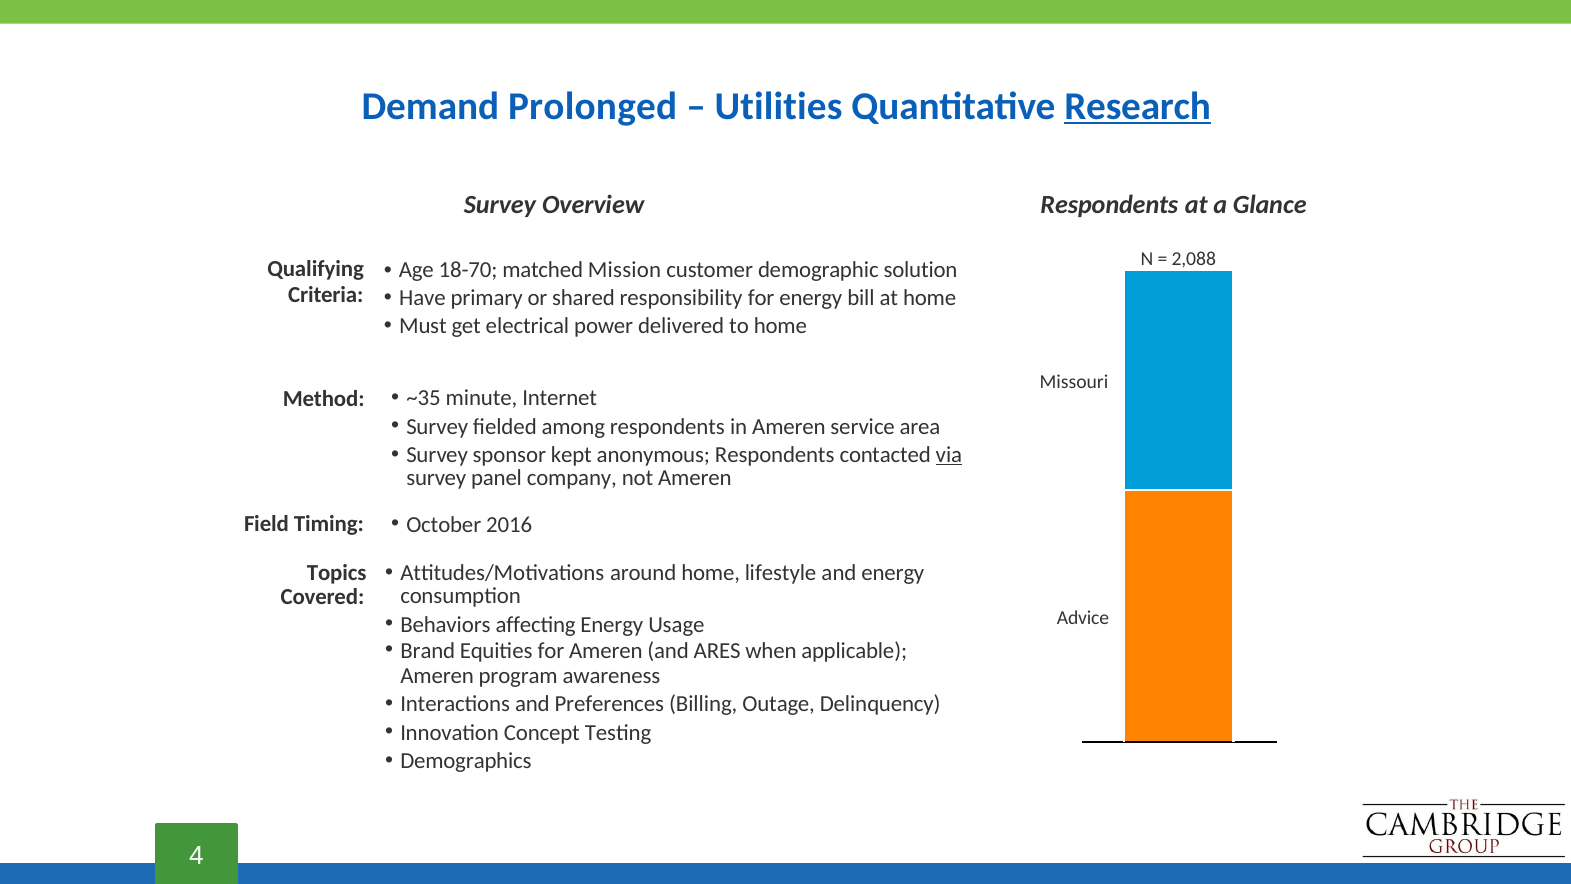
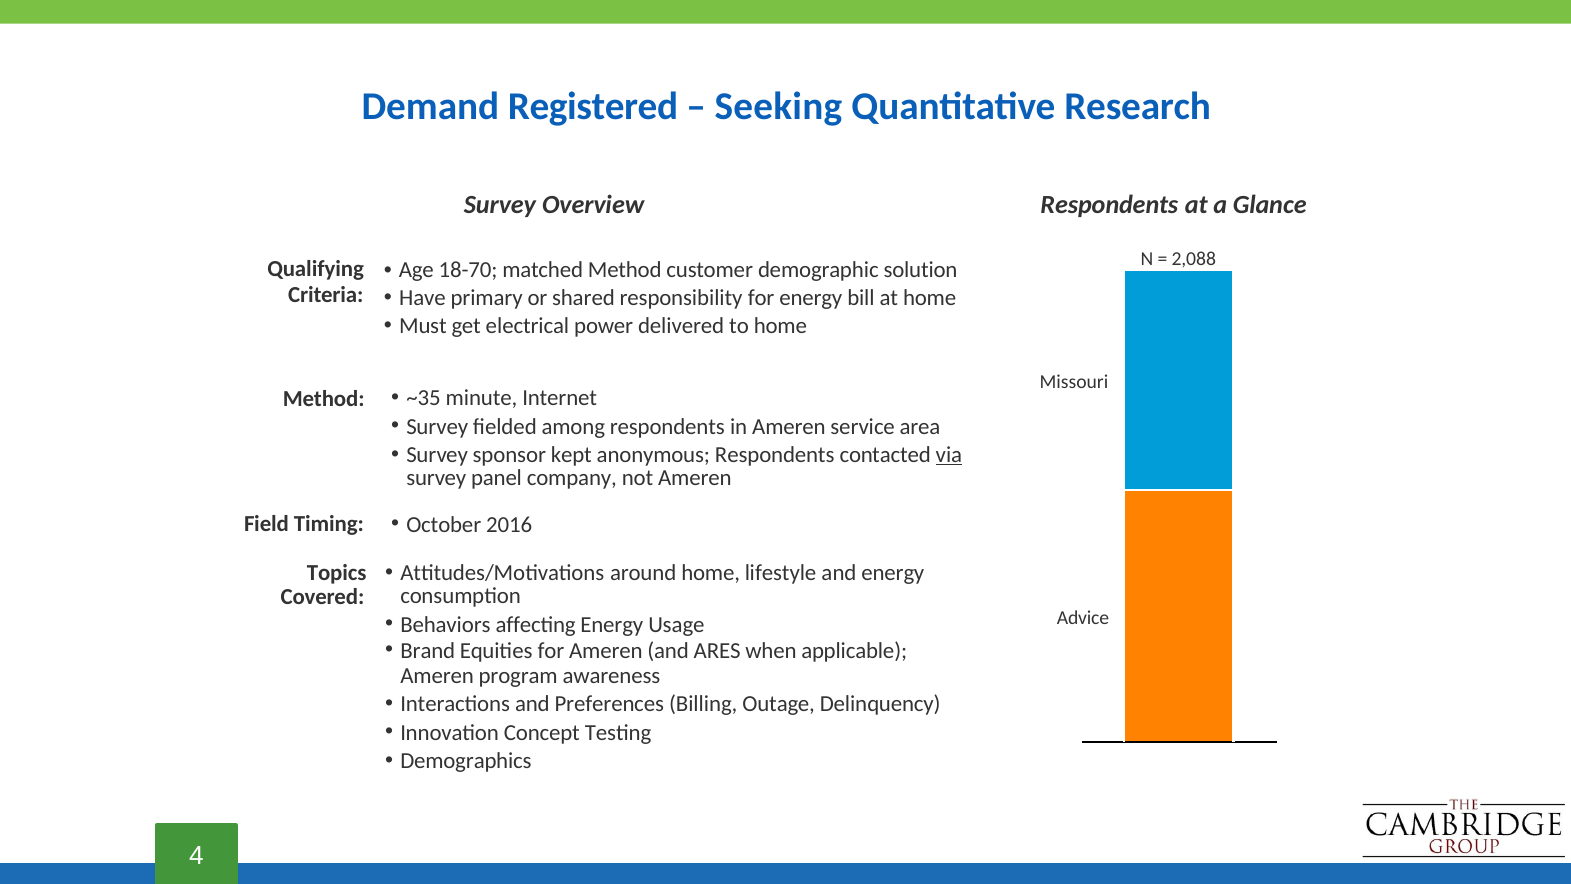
Prolonged: Prolonged -> Registered (593, 106)
Utilities: Utilities -> Seeking (778, 106)
Research underline: present -> none (1138, 106)
matched Mission: Mission -> Method (625, 270)
